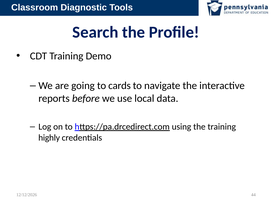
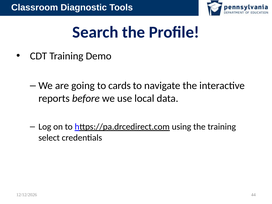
highly: highly -> select (49, 138)
